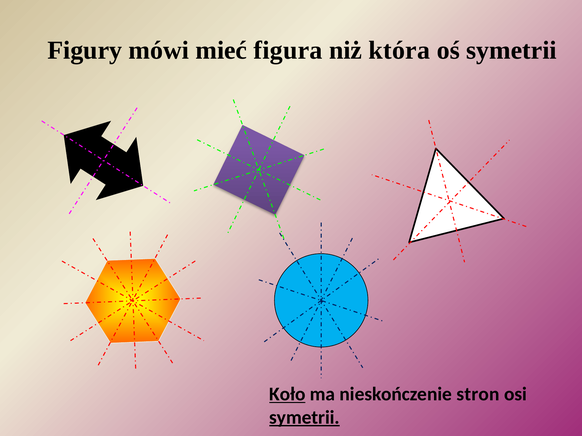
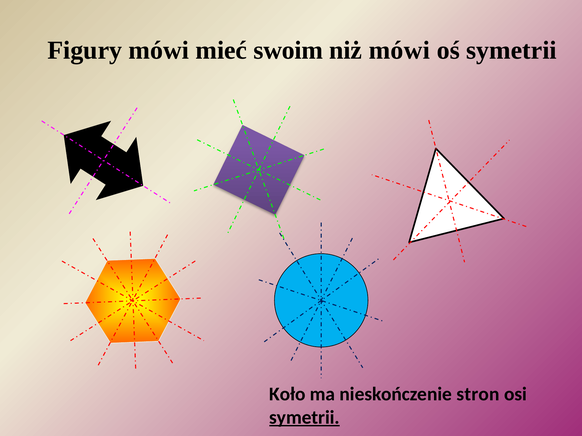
figura: figura -> swoim (288, 51)
niż która: która -> mówi (399, 51)
Koło underline: present -> none (287, 395)
